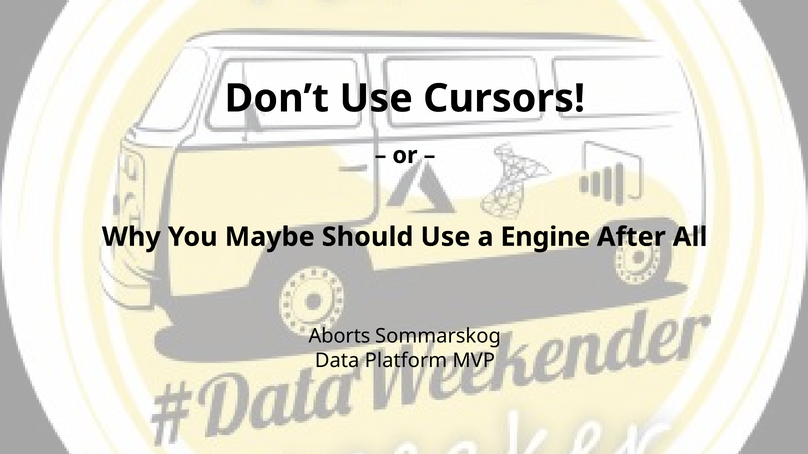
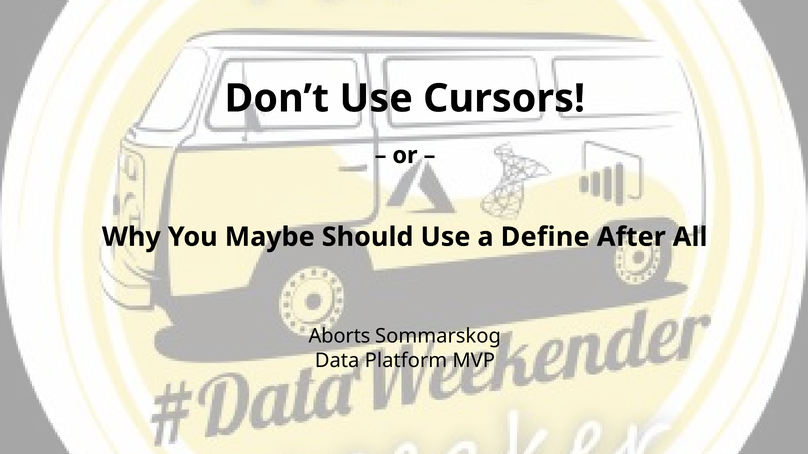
Engine: Engine -> Define (545, 237)
